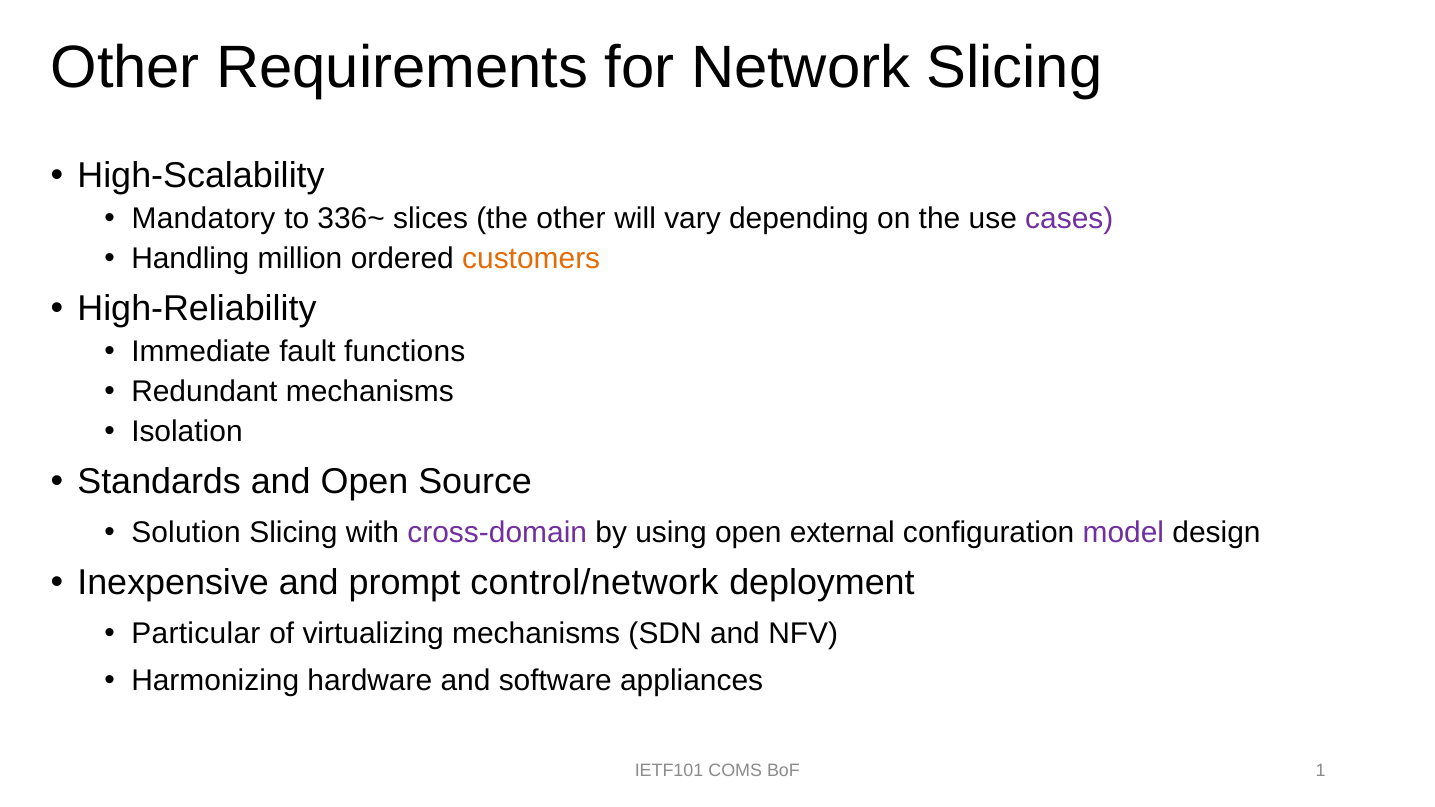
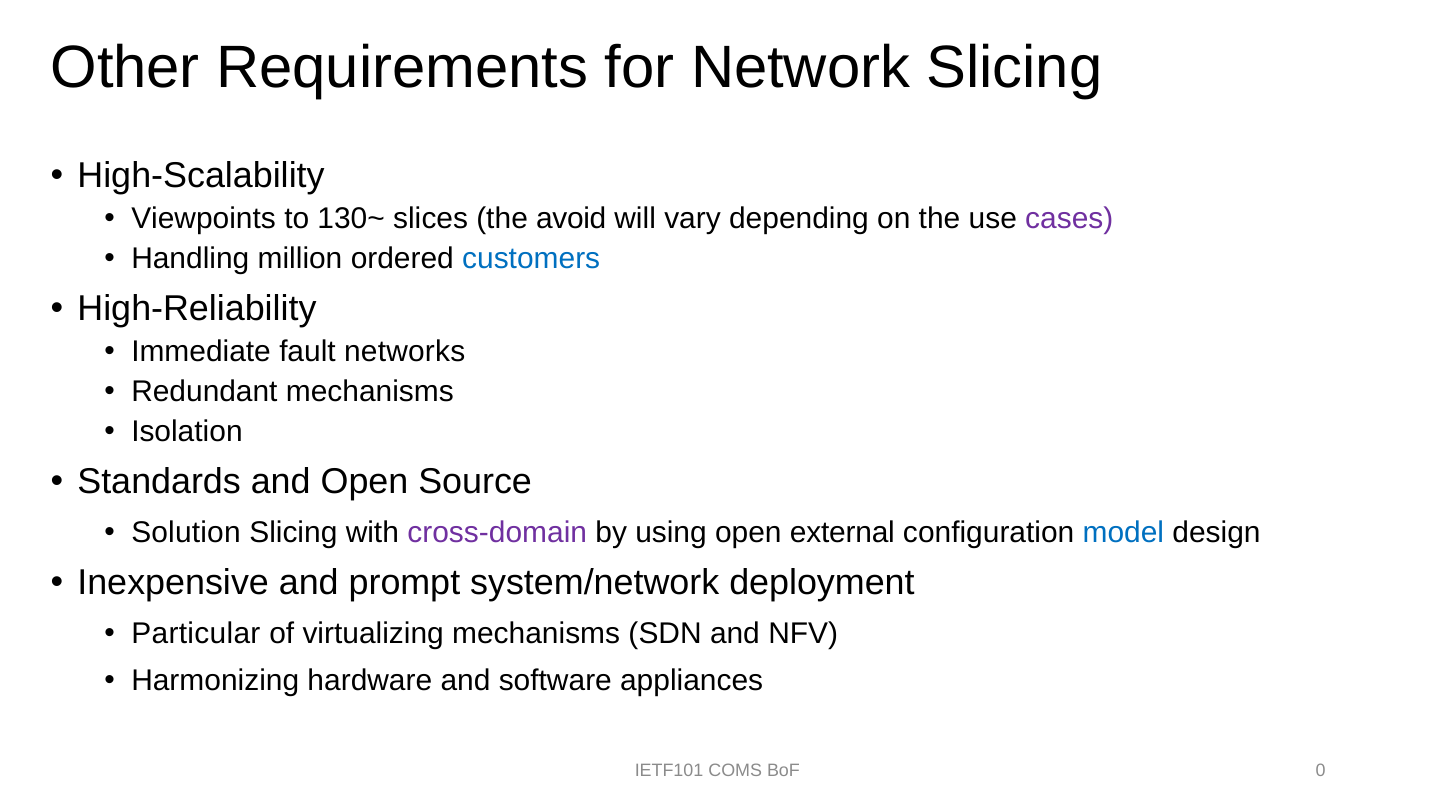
Mandatory: Mandatory -> Viewpoints (204, 219)
336~: 336~ -> 130~ (351, 219)
the other: other -> avoid (571, 219)
customers colour: orange -> blue (531, 259)
functions: functions -> networks (405, 352)
model colour: purple -> blue (1123, 533)
control/network: control/network -> system/network (595, 583)
1: 1 -> 0 (1321, 771)
